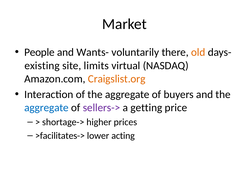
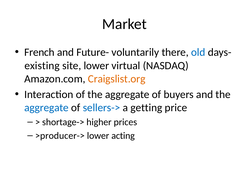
People: People -> French (39, 52)
Wants-: Wants- -> Future- (93, 52)
old colour: orange -> blue (198, 52)
site limits: limits -> lower (96, 66)
sellers-> colour: purple -> blue (101, 108)
>facilitates->: >facilitates-> -> >producer-> (60, 135)
